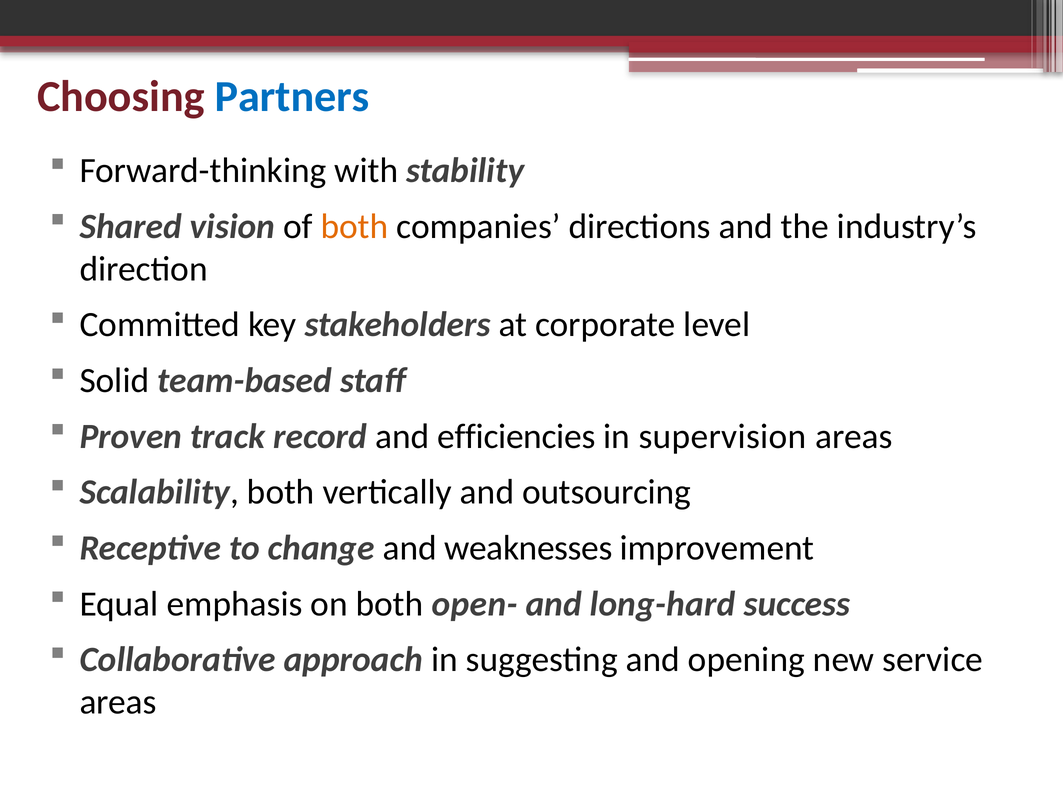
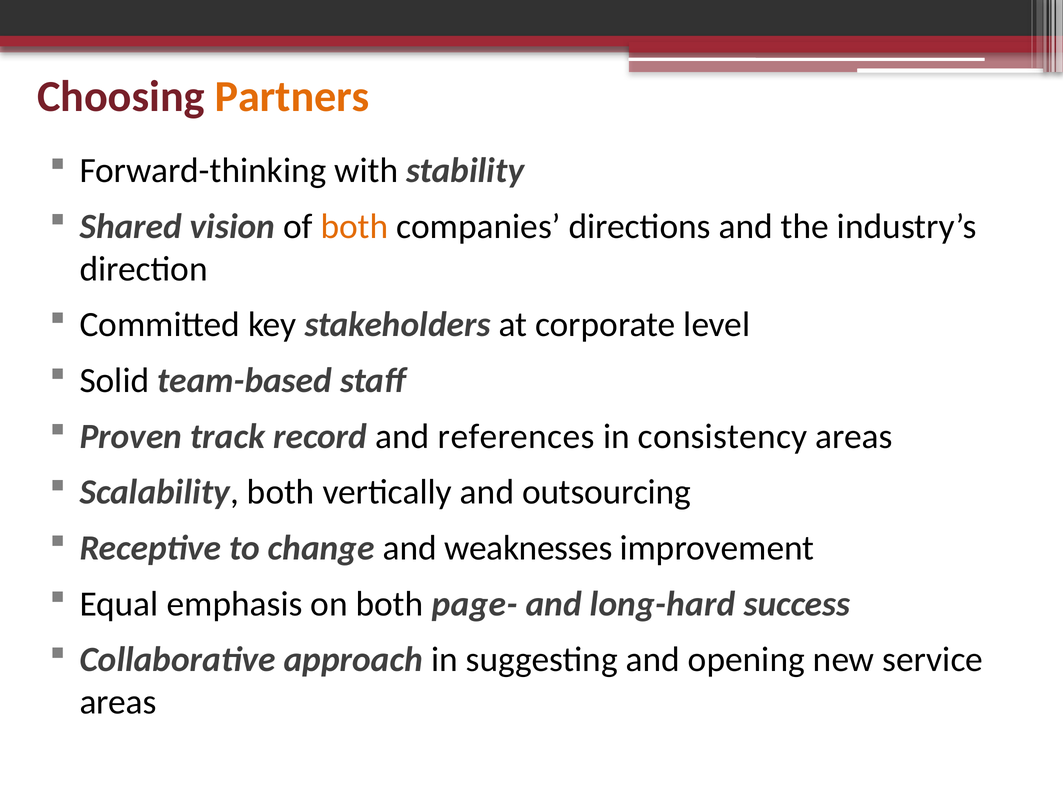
Partners colour: blue -> orange (292, 97)
efficiencies: efficiencies -> references (516, 437)
supervision: supervision -> consistency (723, 437)
open-: open- -> page- (475, 604)
